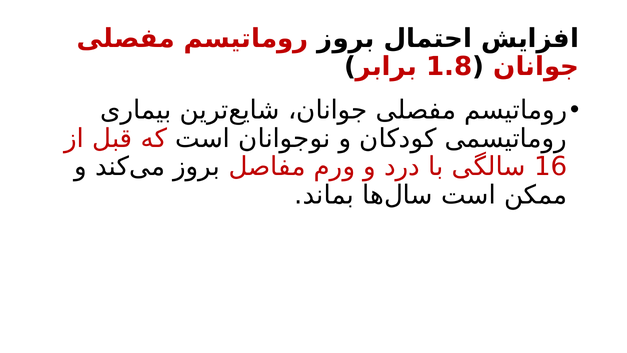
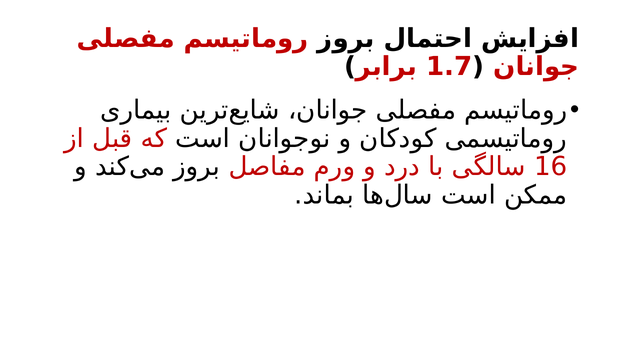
1.8: 1.8 -> 1.7 (449, 67)
